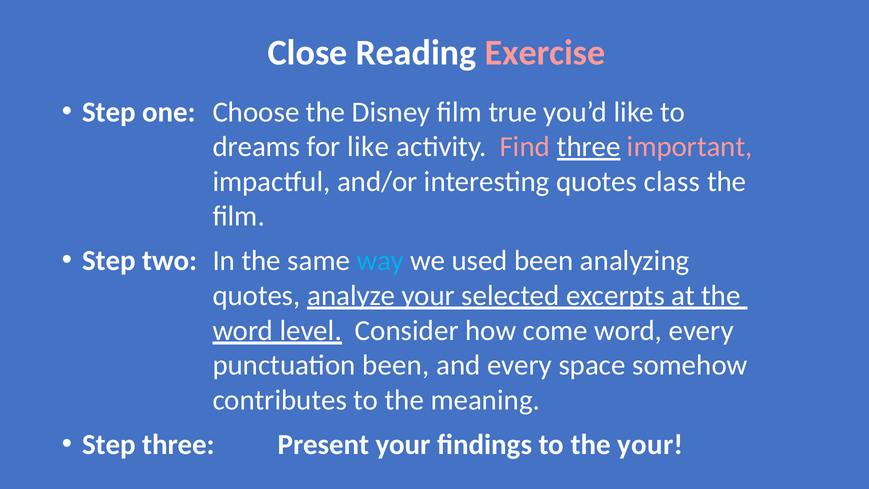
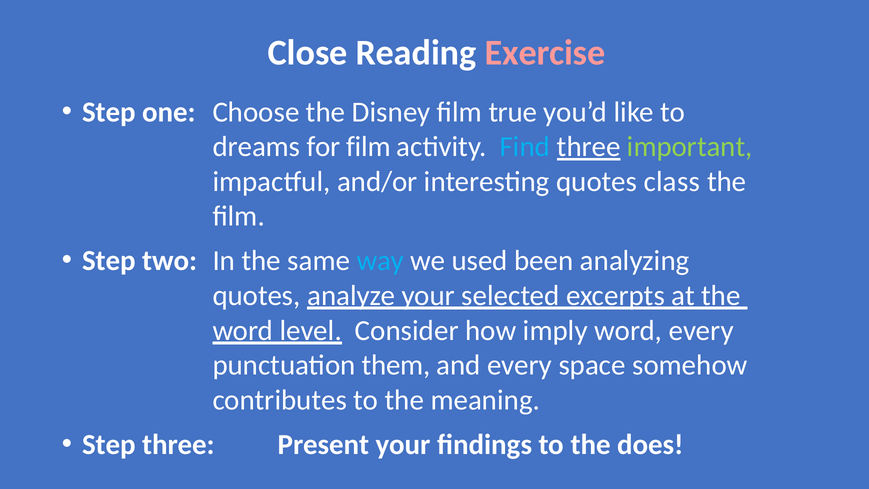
for like: like -> film (369, 147)
Find colour: pink -> light blue (525, 147)
important colour: pink -> light green (690, 147)
come: come -> imply (555, 330)
punctuation been: been -> them (396, 365)
the your: your -> does (650, 445)
